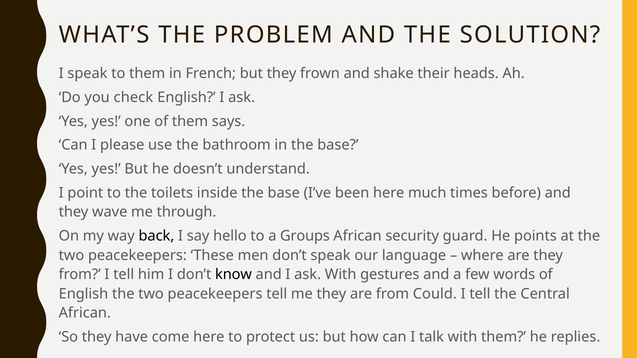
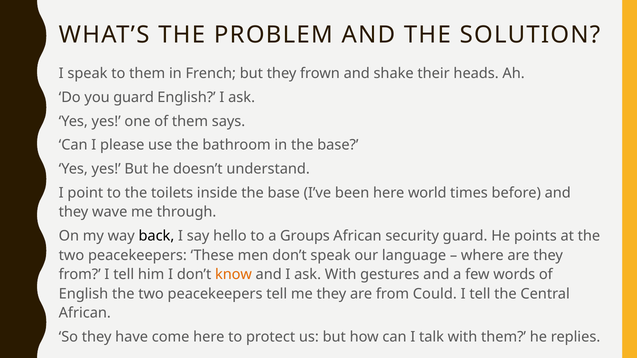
you check: check -> guard (134, 97)
much: much -> world (427, 193)
know colour: black -> orange (234, 275)
